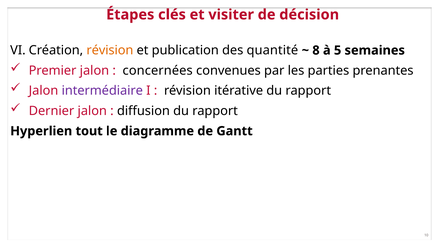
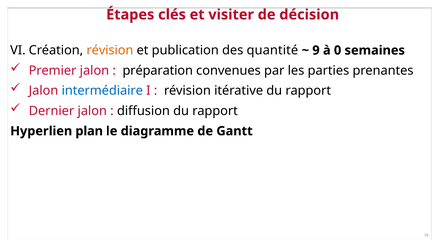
8: 8 -> 9 (316, 50)
5: 5 -> 0 (338, 50)
concernées: concernées -> préparation (158, 71)
intermédiaire colour: purple -> blue (102, 91)
tout: tout -> plan (89, 131)
